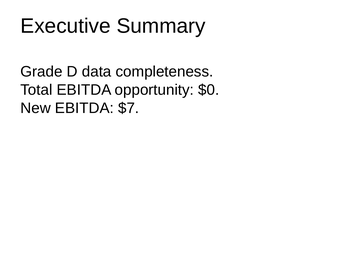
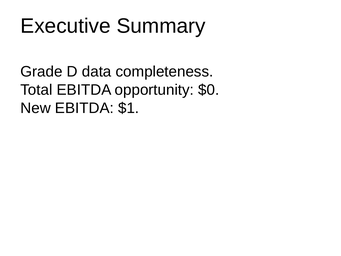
$7: $7 -> $1 (129, 108)
